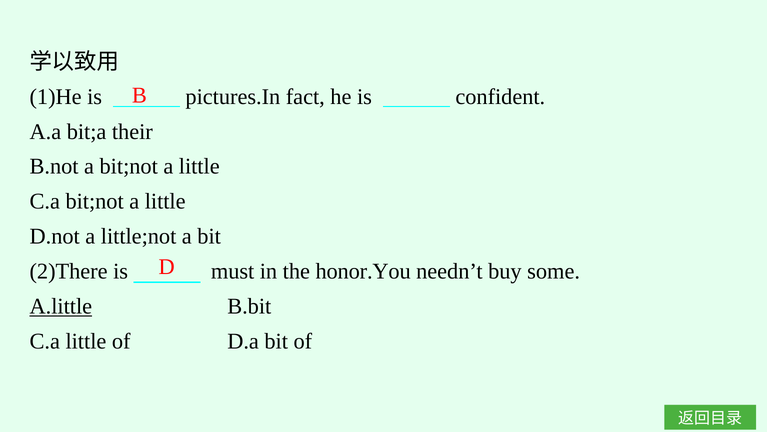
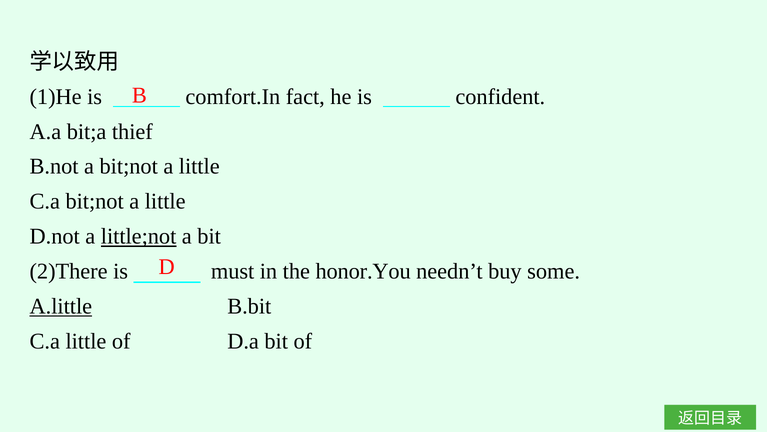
pictures.In: pictures.In -> comfort.In (233, 97)
their: their -> thief (132, 131)
little;not underline: none -> present (139, 236)
